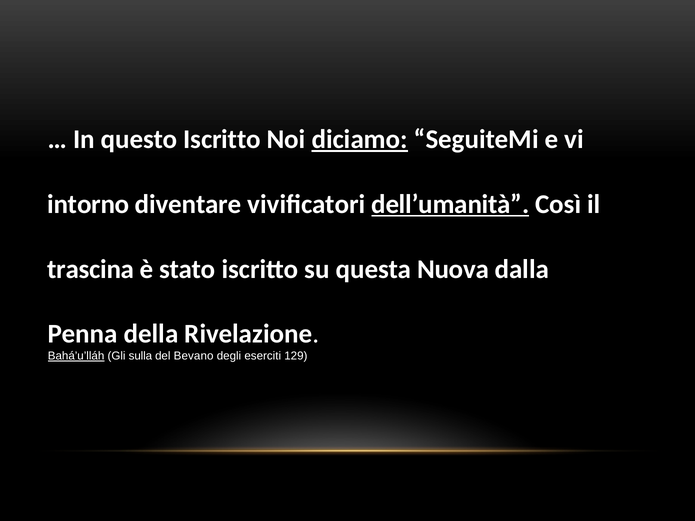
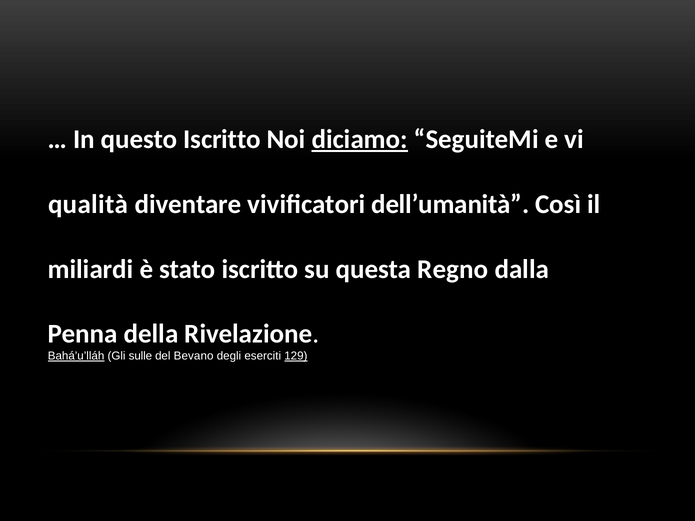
intorno: intorno -> qualità (88, 204)
dell’umanità underline: present -> none (450, 204)
trascina: trascina -> miliardi (91, 269)
Nuova: Nuova -> Regno (453, 269)
sulla: sulla -> sulle (140, 356)
129 underline: none -> present (296, 356)
